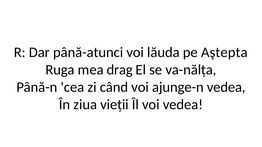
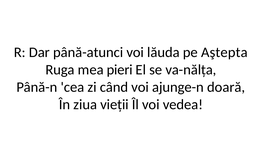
drag: drag -> pieri (120, 70)
ajunge-n vedea: vedea -> doară (226, 87)
